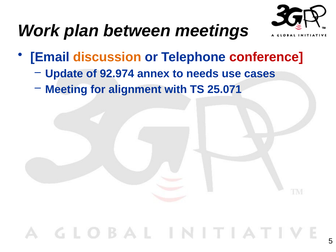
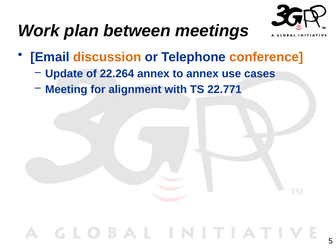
conference colour: red -> orange (266, 57)
92.974: 92.974 -> 22.264 (117, 74)
to needs: needs -> annex (202, 74)
25.071: 25.071 -> 22.771 (225, 89)
